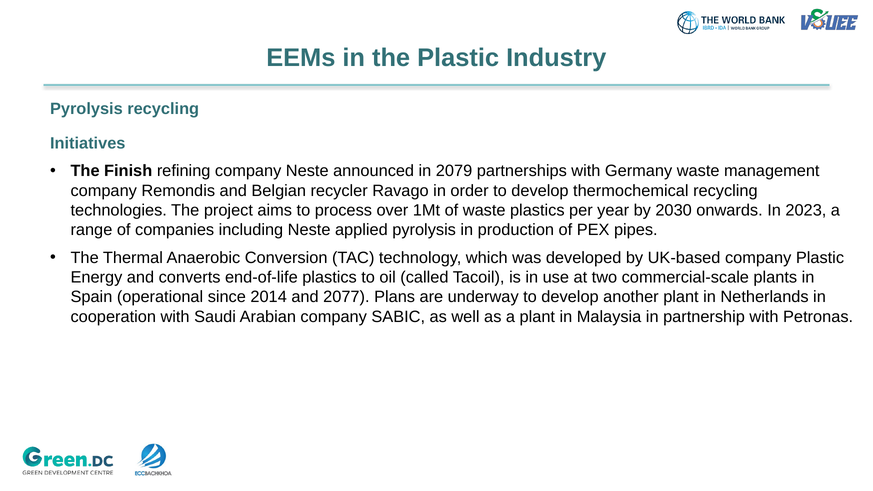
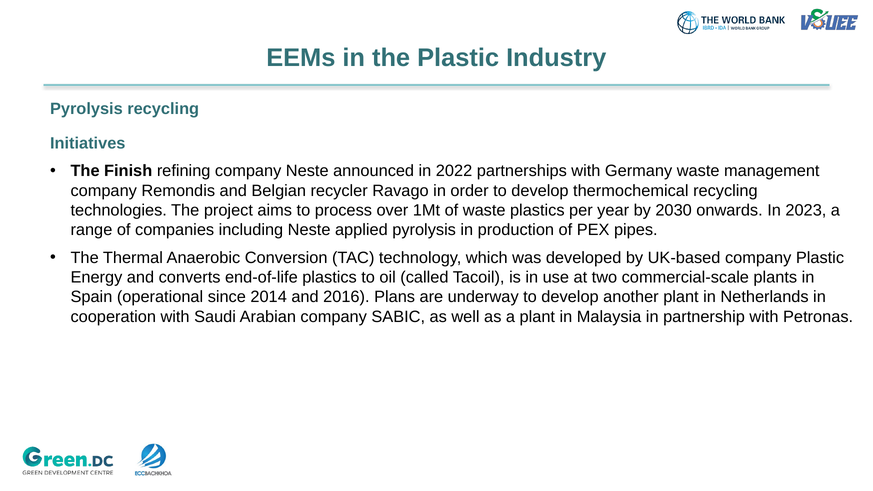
2079: 2079 -> 2022 (454, 171)
2077: 2077 -> 2016 (346, 297)
